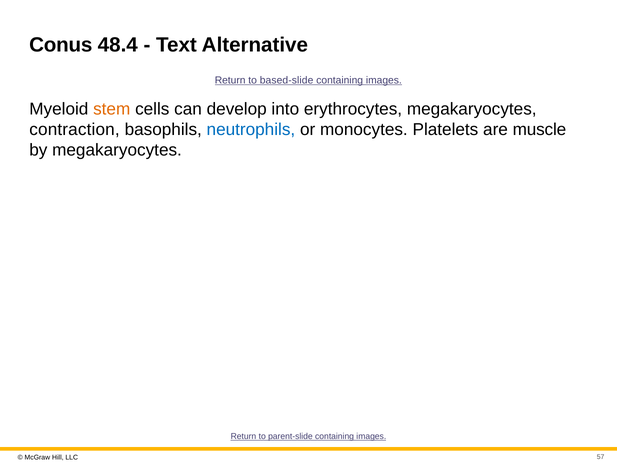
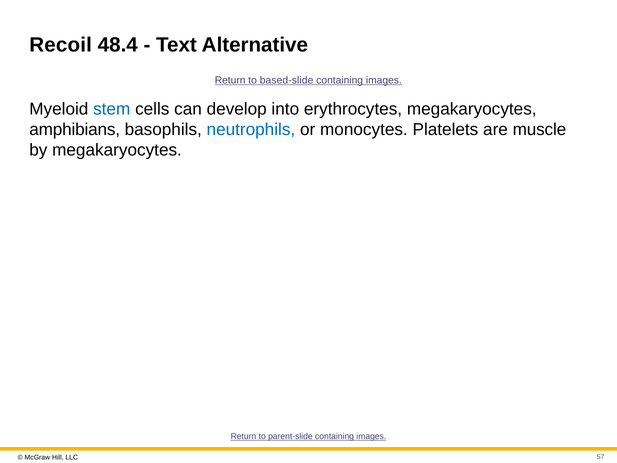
Conus: Conus -> Recoil (61, 45)
stem colour: orange -> blue (112, 109)
contraction: contraction -> amphibians (75, 129)
